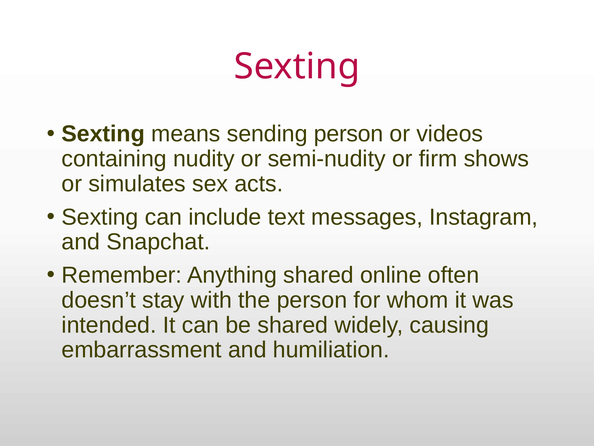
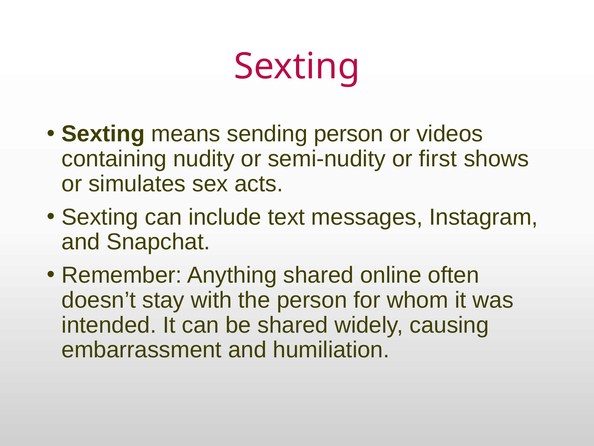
firm: firm -> first (438, 159)
